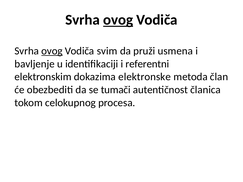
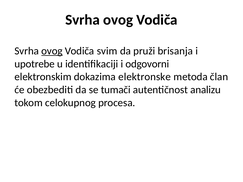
ovog underline: present -> none (118, 20)
usmena: usmena -> brisanja (175, 51)
bavljenje: bavljenje -> upotrebe (35, 64)
referentni: referentni -> odgovorni (147, 64)
članica: članica -> analizu (206, 90)
